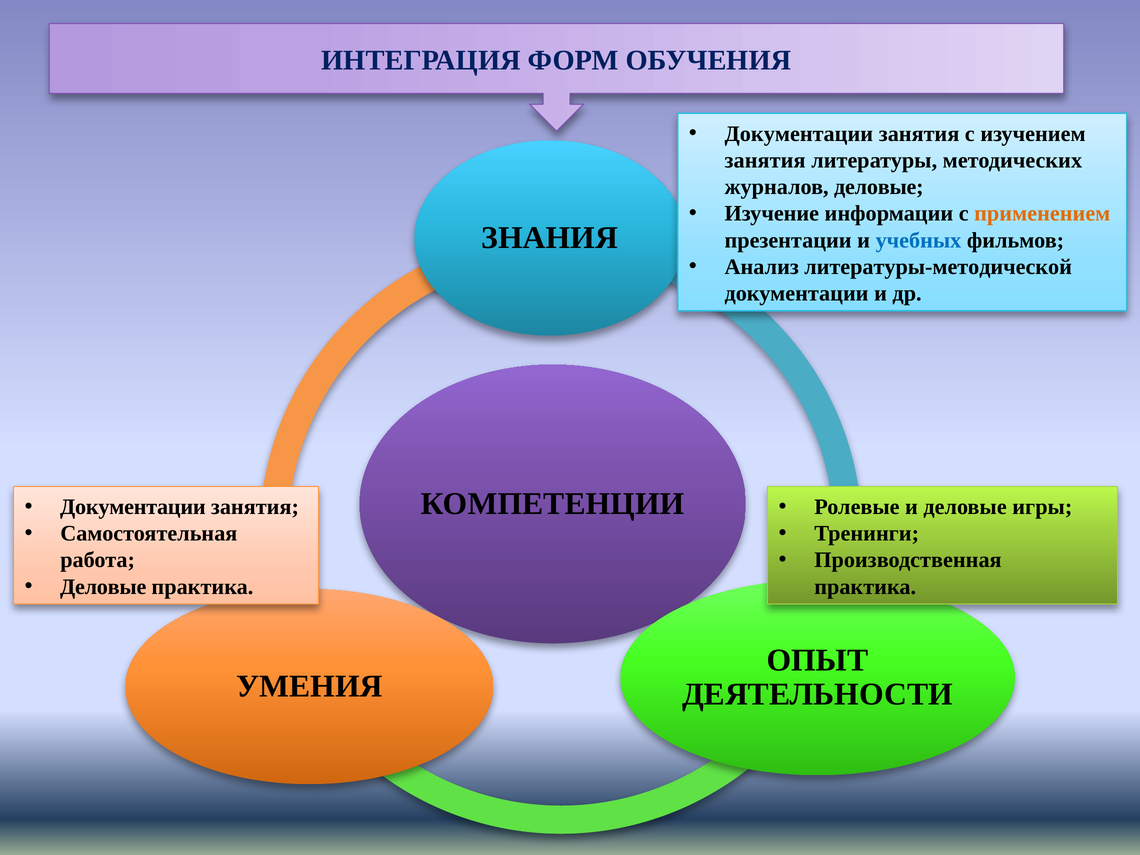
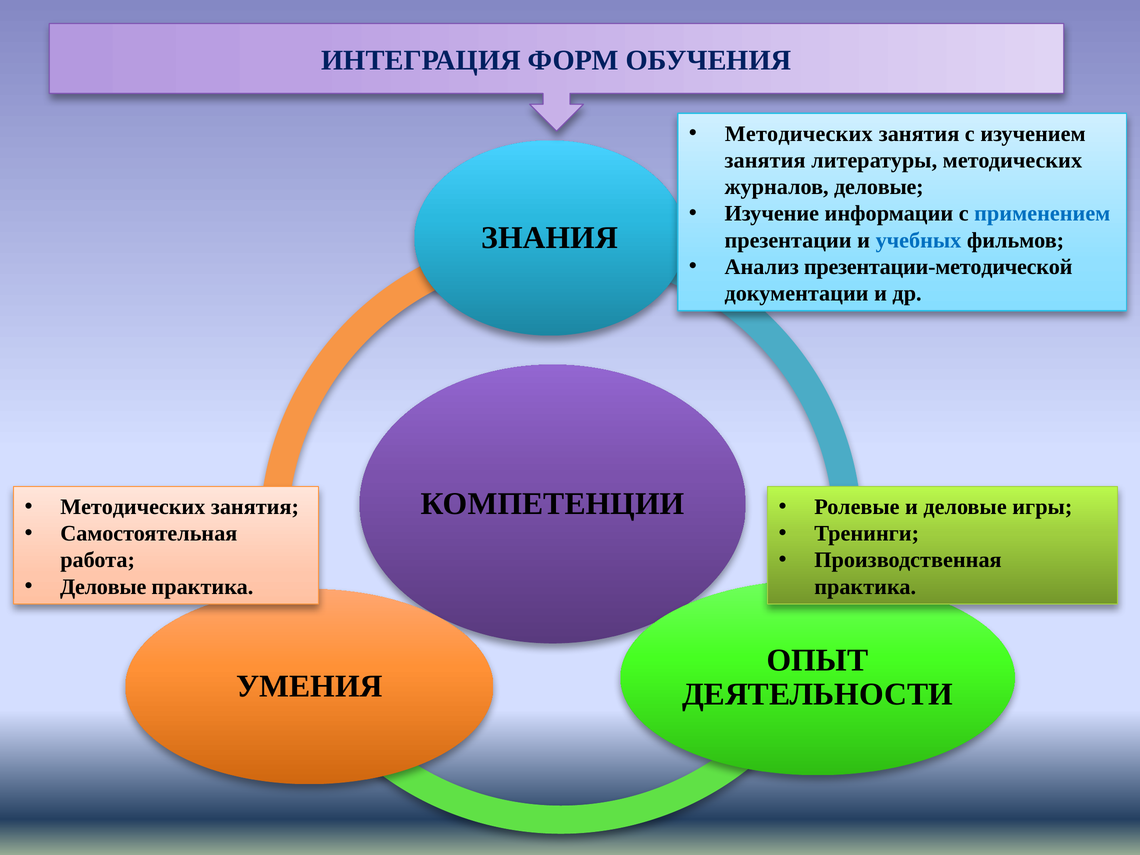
Документации: Документации -> Методических (799, 134)
применением colour: orange -> blue (1042, 214)
литературы-методической: литературы-методической -> презентации-методической (938, 267)
Документации: Документации -> Методических (133, 507)
